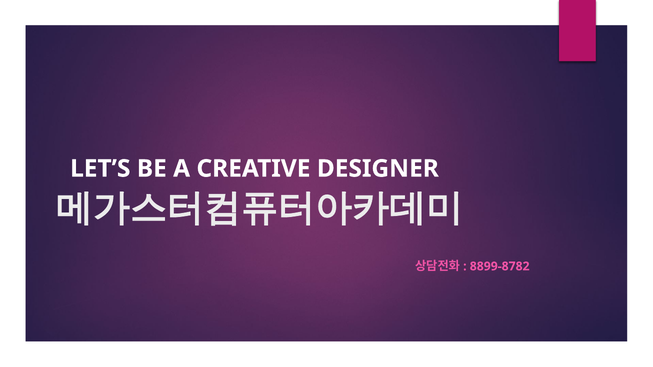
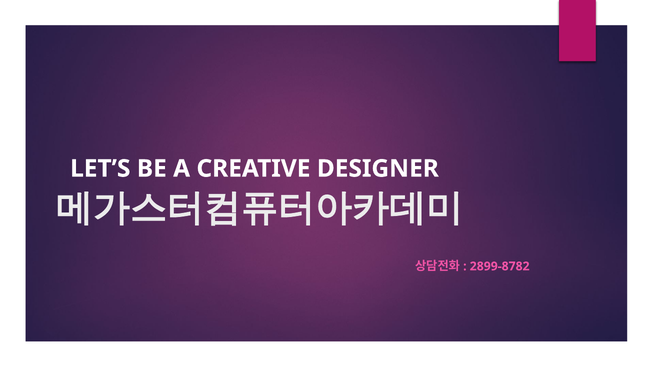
8899-8782: 8899-8782 -> 2899-8782 (500, 267)
